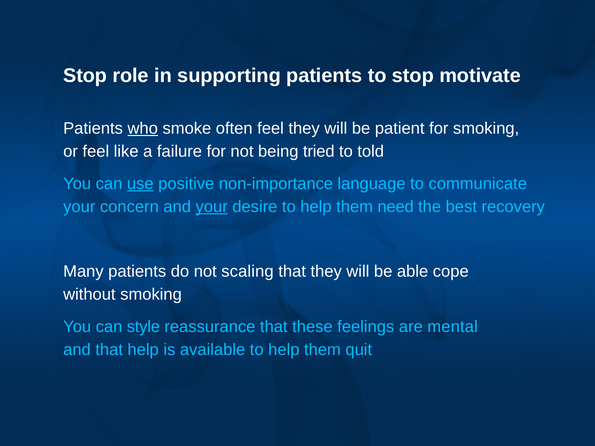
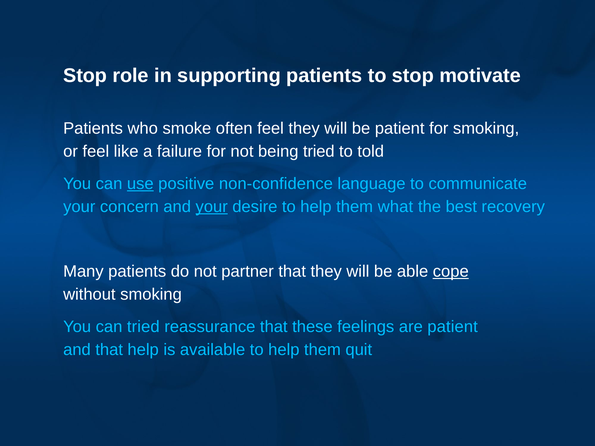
who underline: present -> none (143, 128)
non-importance: non-importance -> non-confidence (276, 184)
need: need -> what (395, 207)
scaling: scaling -> partner (248, 271)
cope underline: none -> present (451, 271)
can style: style -> tried (143, 327)
are mental: mental -> patient (453, 327)
